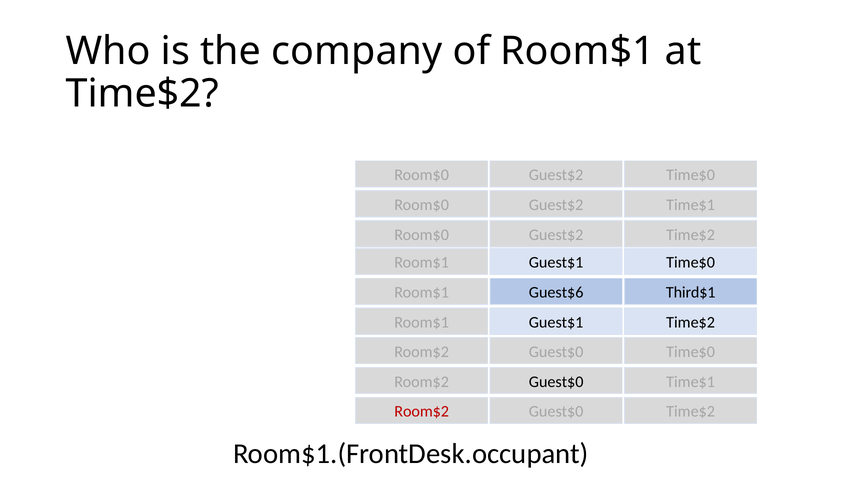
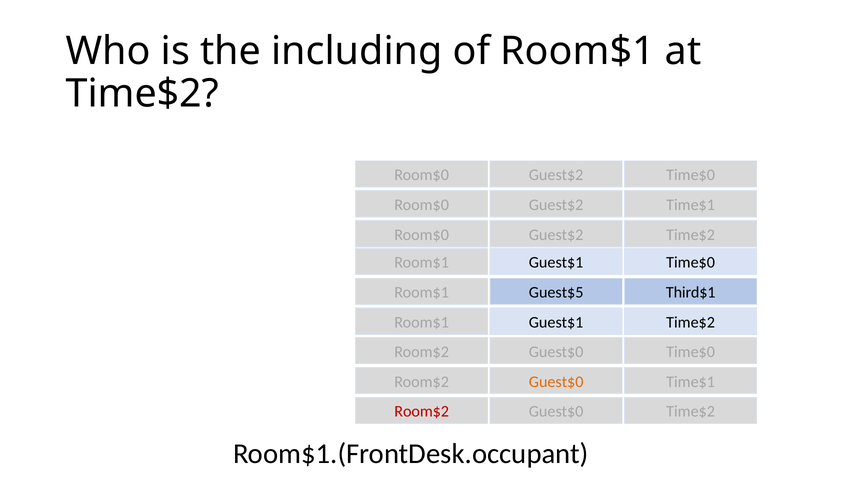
company: company -> including (357, 51)
Guest$6: Guest$6 -> Guest$5 (556, 292)
Guest$0 colour: black -> orange (556, 381)
